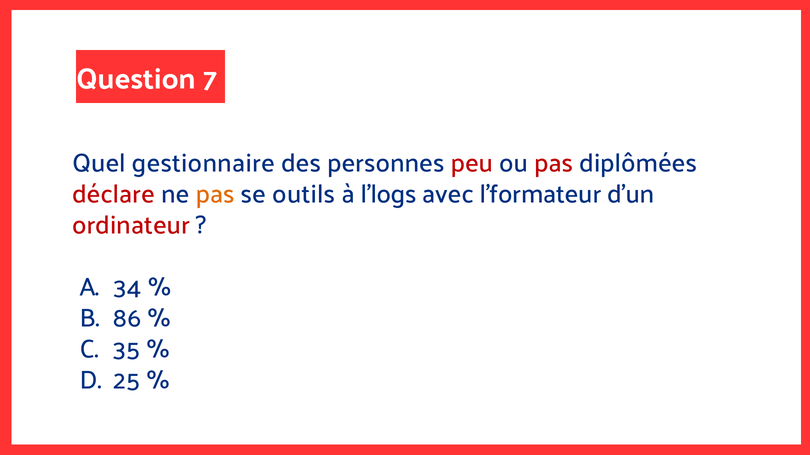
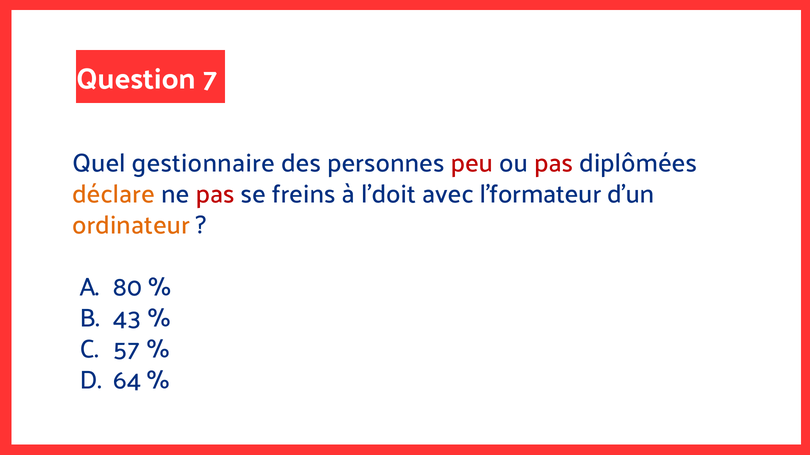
déclare colour: red -> orange (114, 194)
pas colour: orange -> red (215, 194)
outils: outils -> freins (304, 194)
l’logs: l’logs -> l’doit (389, 194)
ordinateur colour: red -> orange (131, 226)
34: 34 -> 80 (128, 288)
86: 86 -> 43 (127, 319)
35: 35 -> 57 (127, 350)
25: 25 -> 64 (127, 381)
